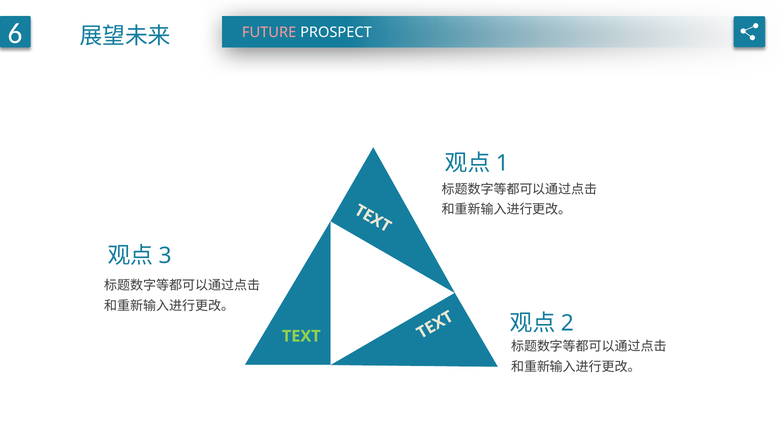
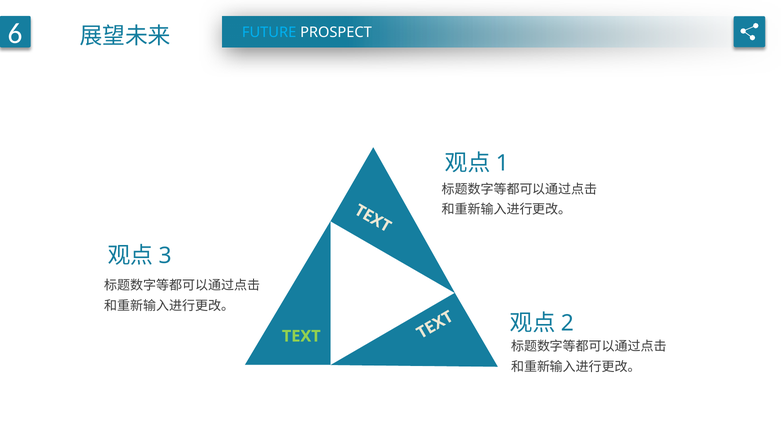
FUTURE colour: pink -> light blue (269, 33)
